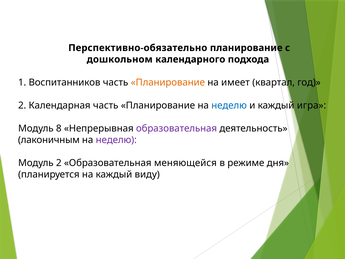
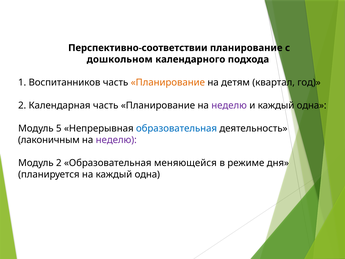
Перспективно-обязательно: Перспективно-обязательно -> Перспективно-соответствии (138, 48)
имеет: имеет -> детям (236, 82)
неделю colour: blue -> purple (229, 105)
и каждый игра: игра -> одна (312, 105)
8: 8 -> 5 (59, 128)
образовательная colour: purple -> blue (177, 128)
на каждый виду: виду -> одна (147, 174)
